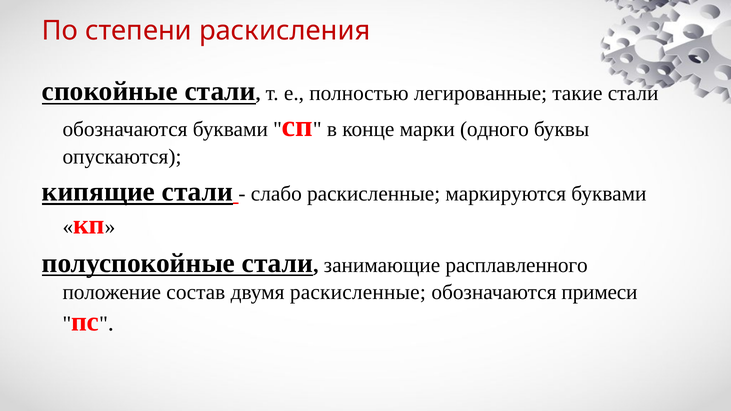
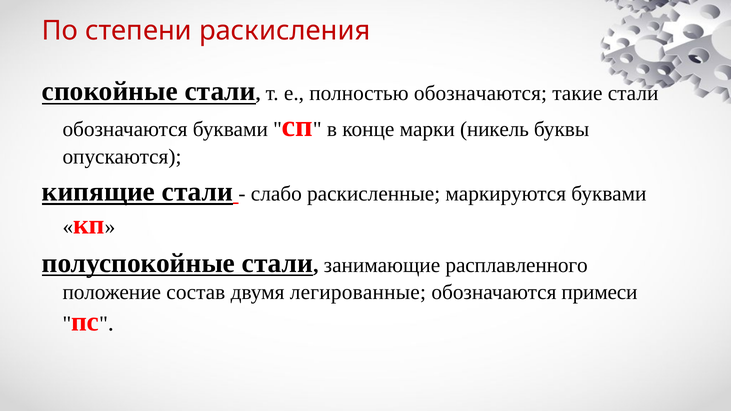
полностью легированные: легированные -> обозначаются (480, 94)
одного: одного -> никель (494, 129)
двумя раскисленные: раскисленные -> легированные (358, 292)
